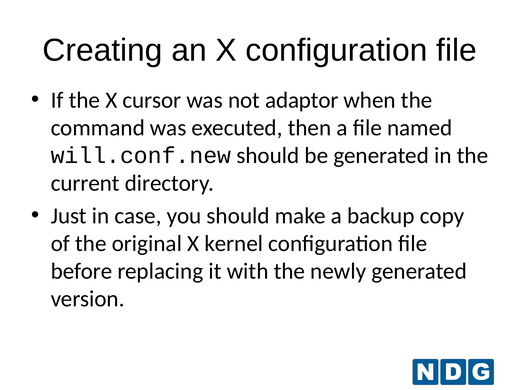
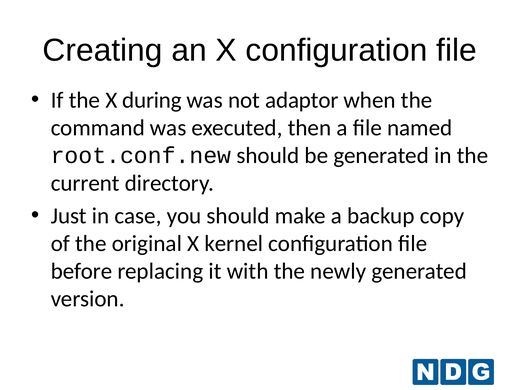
cursor: cursor -> during (152, 100)
will.conf.new: will.conf.new -> root.conf.new (141, 156)
